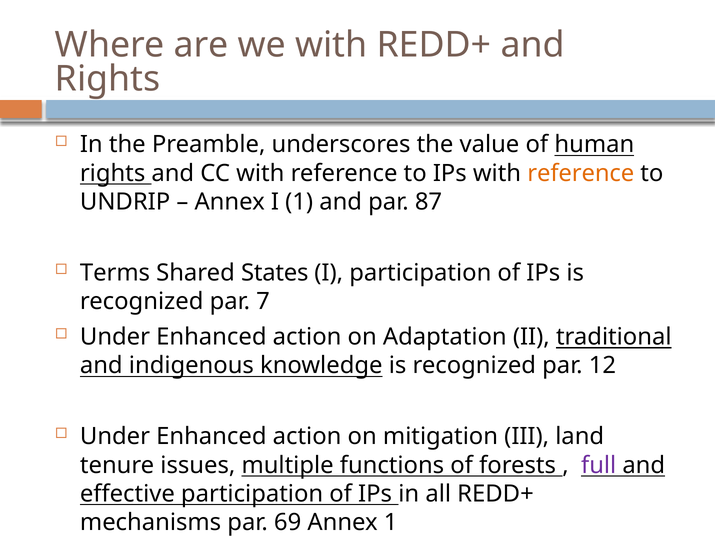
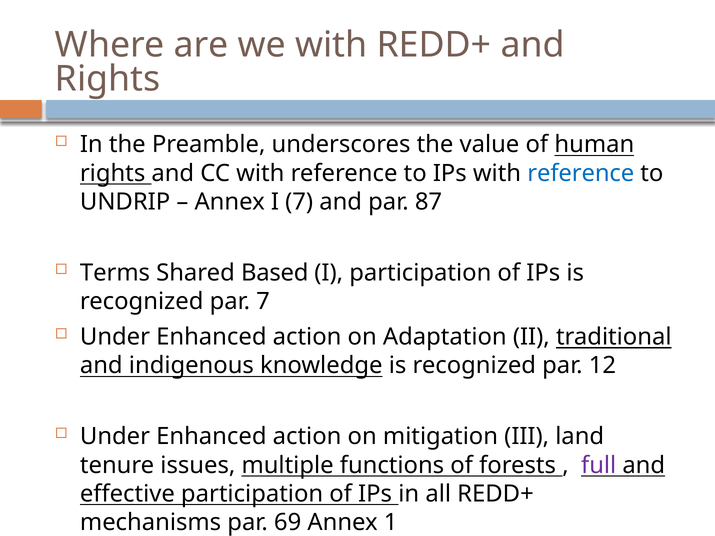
reference colour: orange -> blue (581, 173)
I 1: 1 -> 7 (299, 202)
States: States -> Based (275, 273)
